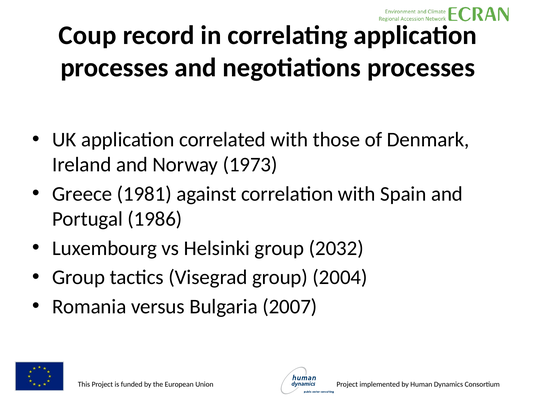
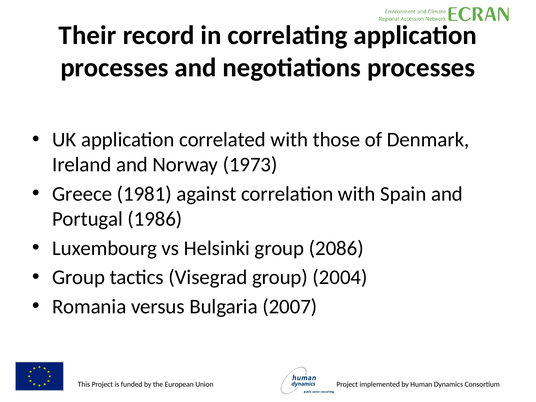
Coup: Coup -> Their (88, 35)
2032: 2032 -> 2086 (336, 248)
